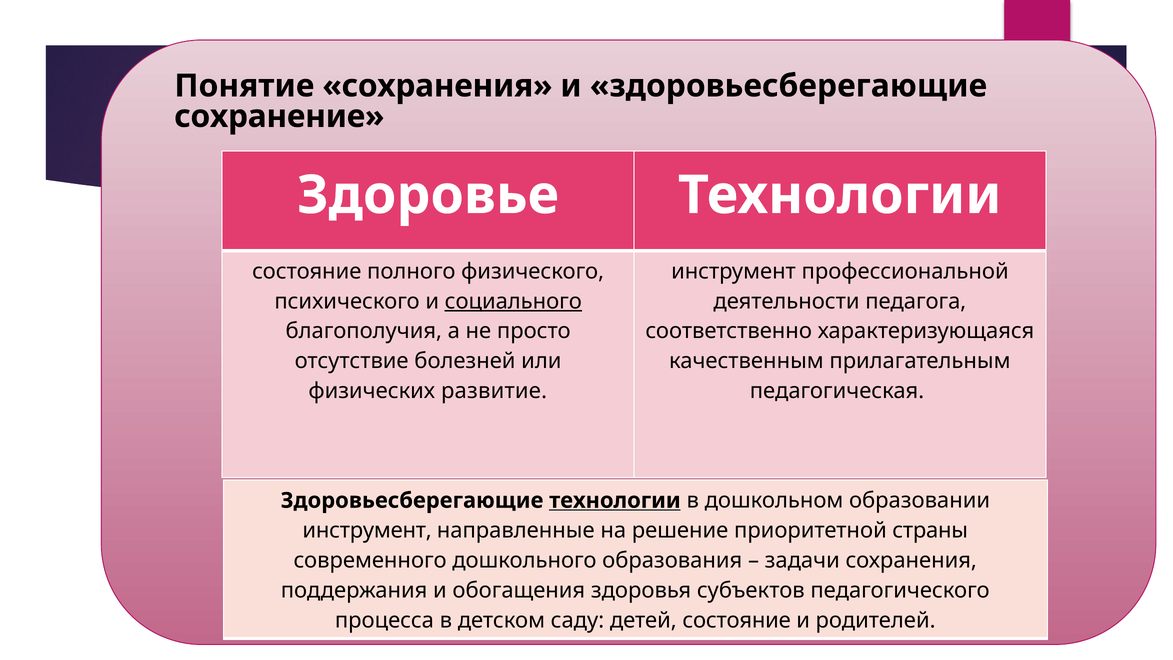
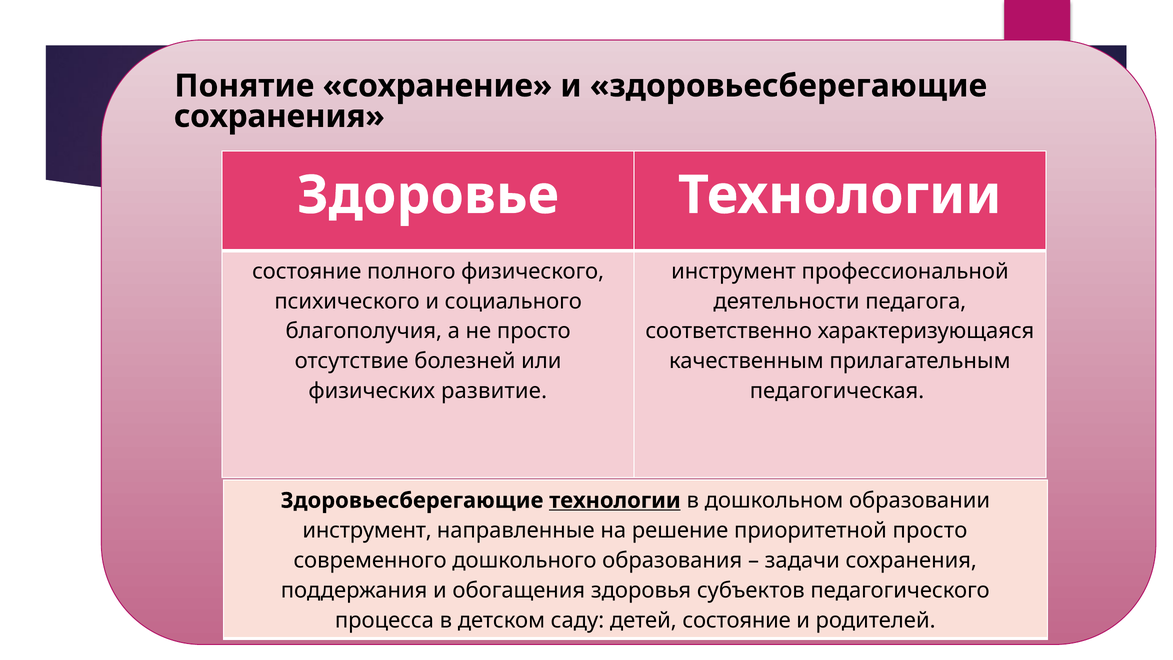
Понятие сохранения: сохранения -> сохранение (437, 86)
сохранение: сохранение -> сохранения (279, 116)
социального underline: present -> none (513, 301)
приоритетной страны: страны -> просто (930, 530)
